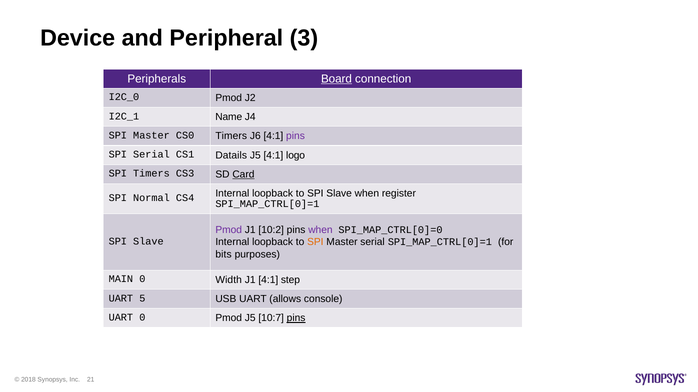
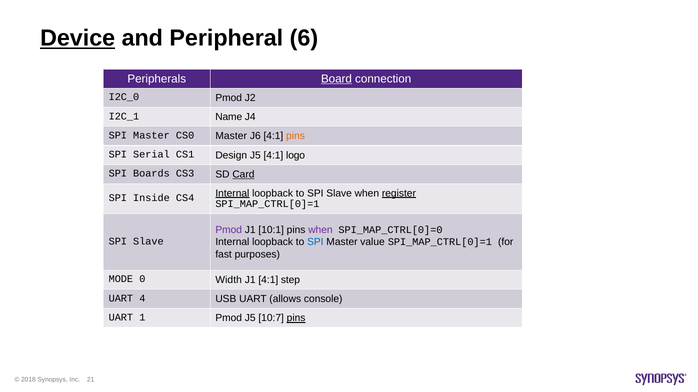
Device underline: none -> present (78, 38)
3: 3 -> 6 (304, 38)
CS0 Timers: Timers -> Master (231, 136)
pins colour: purple -> orange (295, 136)
Datails: Datails -> Design (231, 156)
SPI Timers: Timers -> Boards (151, 174)
Internal underline: none -> present (232, 193)
register underline: none -> present (399, 193)
Normal: Normal -> Inside (151, 198)
10:2: 10:2 -> 10:1 (271, 230)
SPI colour: orange -> blue (315, 242)
Master serial: serial -> value (373, 242)
bits: bits -> fast (224, 255)
MAIN: MAIN -> MODE (121, 279)
5: 5 -> 4 (142, 299)
UART 0: 0 -> 1 (142, 318)
